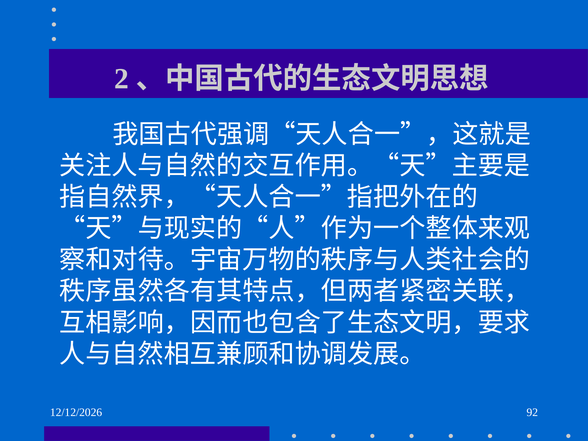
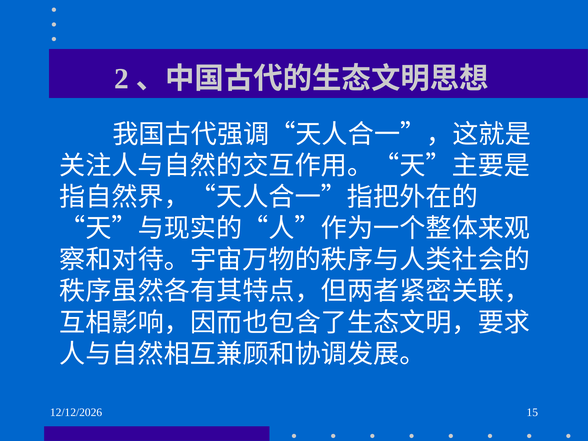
92: 92 -> 15 (532, 412)
